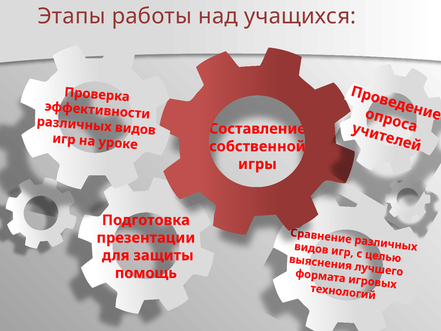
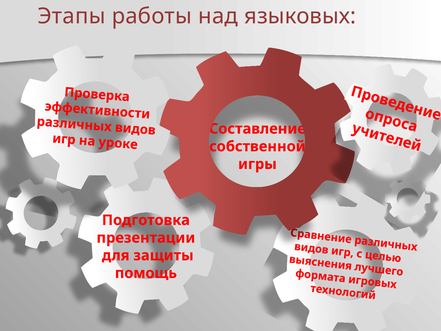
учащихся: учащихся -> языковых (300, 16)
